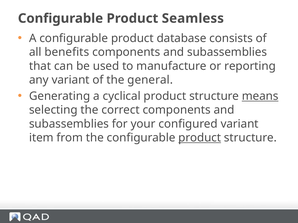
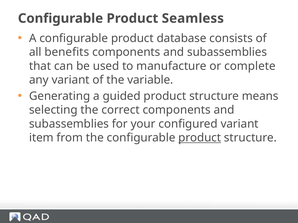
reporting: reporting -> complete (250, 66)
general: general -> variable (150, 80)
cyclical: cyclical -> guided (122, 96)
means underline: present -> none (260, 96)
